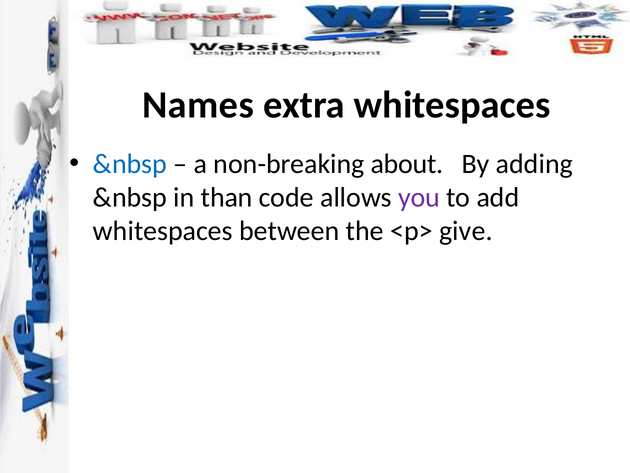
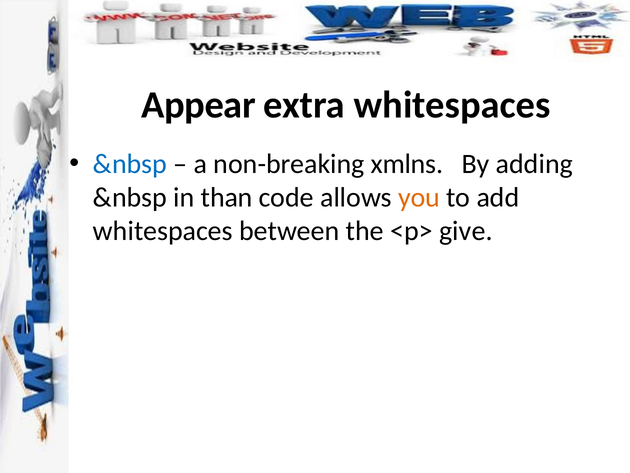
Names: Names -> Appear (198, 105)
about: about -> xmlns (407, 164)
you colour: purple -> orange (419, 197)
